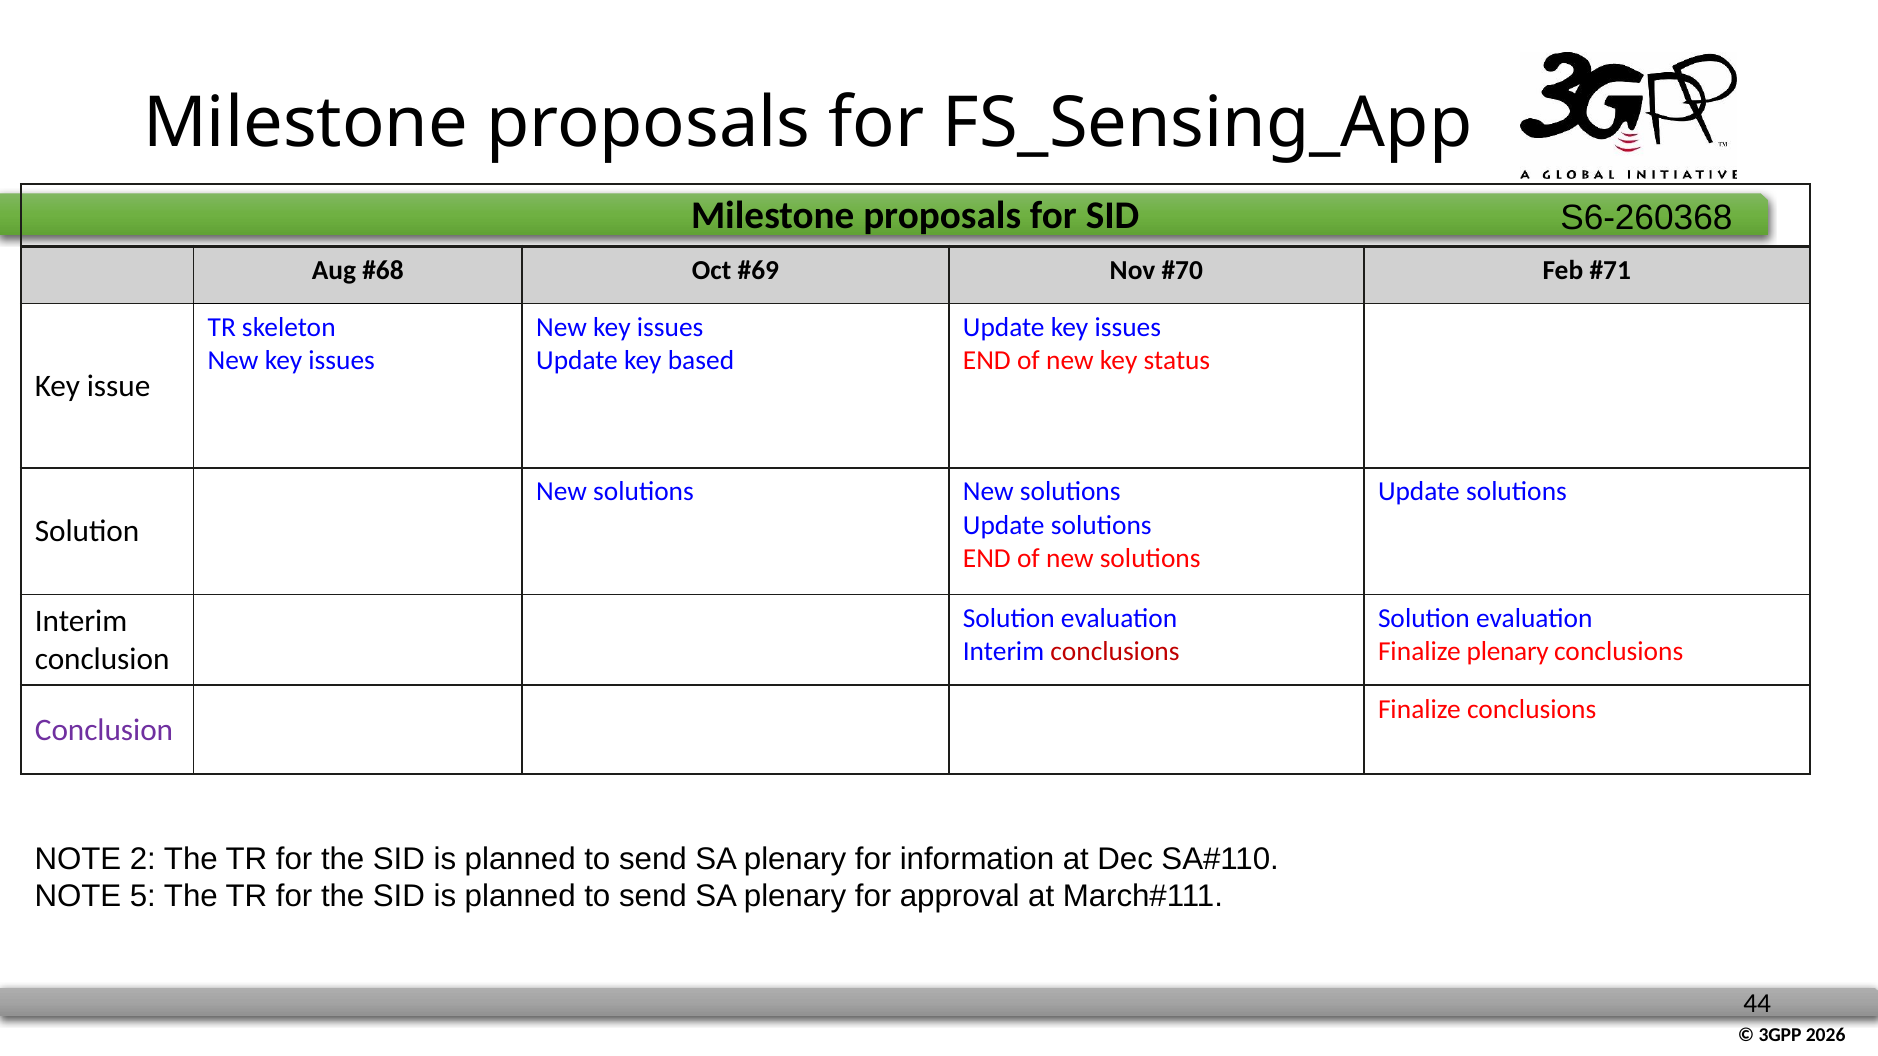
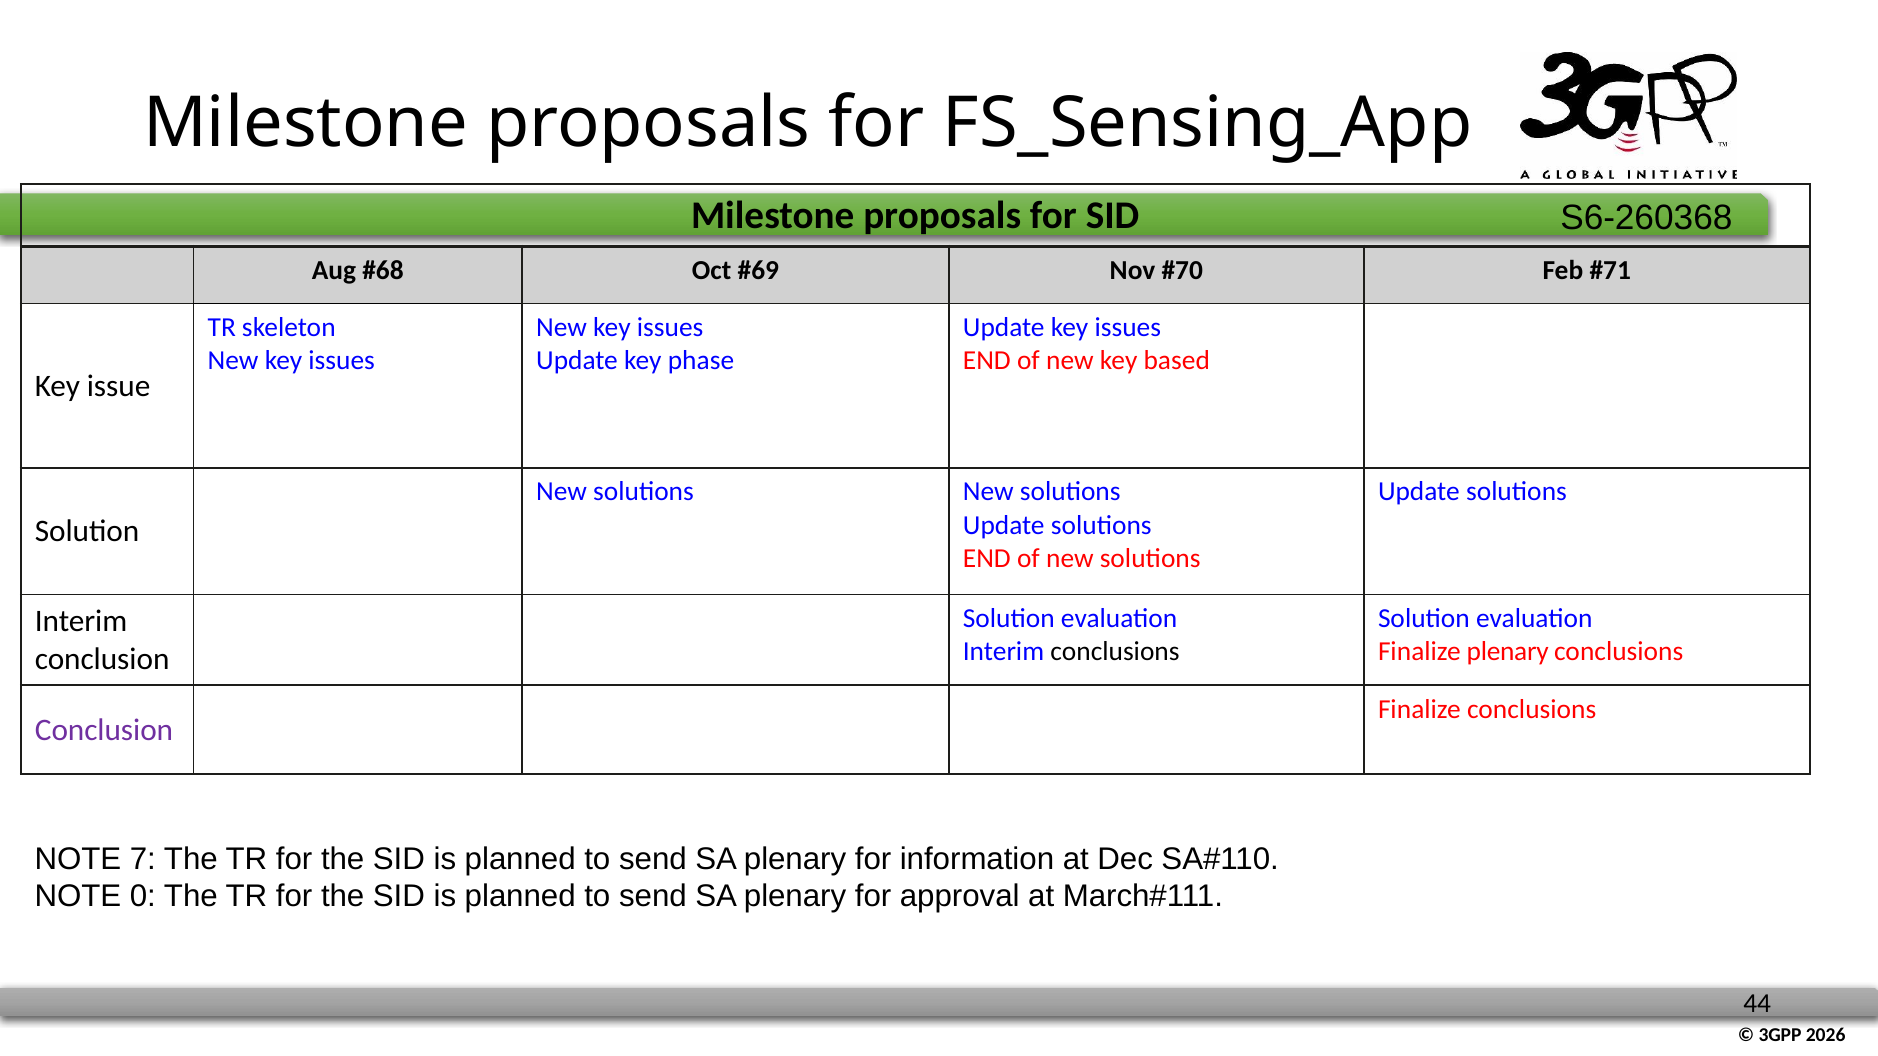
based: based -> phase (701, 361)
status: status -> based (1177, 361)
conclusions colour: red -> black (1115, 652)
2: 2 -> 7 (143, 859)
5: 5 -> 0 (143, 897)
